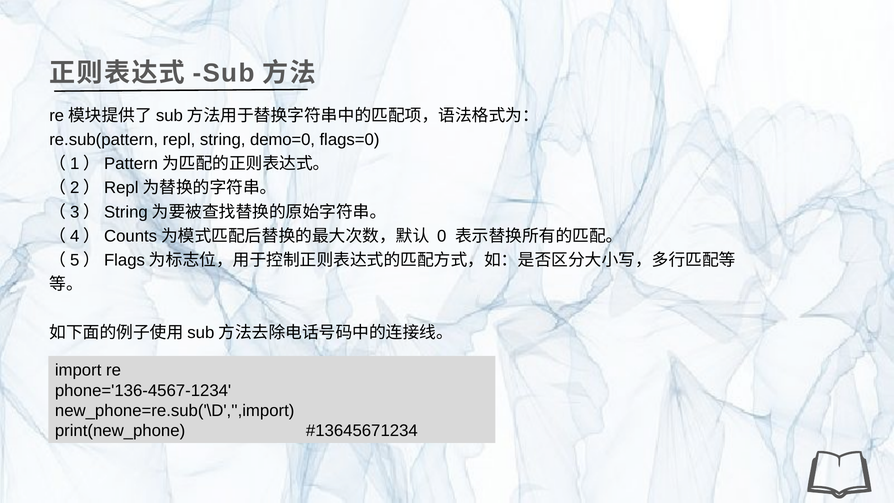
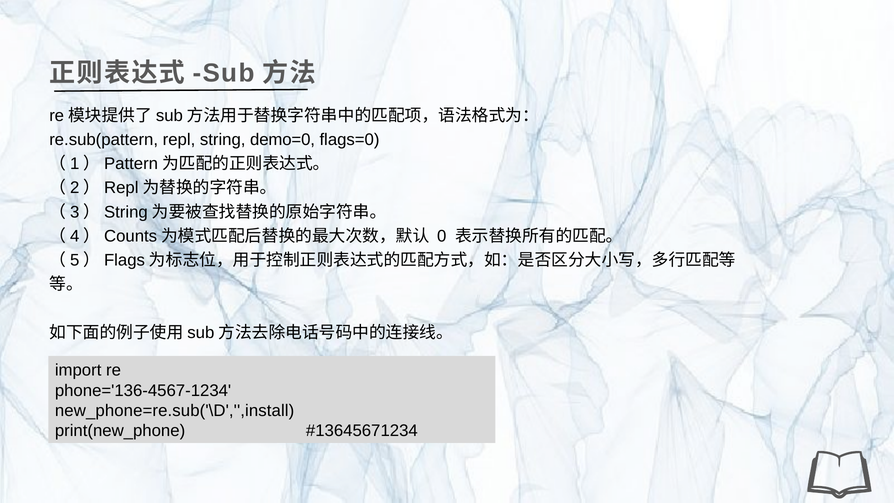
new_phone=re.sub('\D','',import: new_phone=re.sub('\D','',import -> new_phone=re.sub('\D','',install (175, 411)
